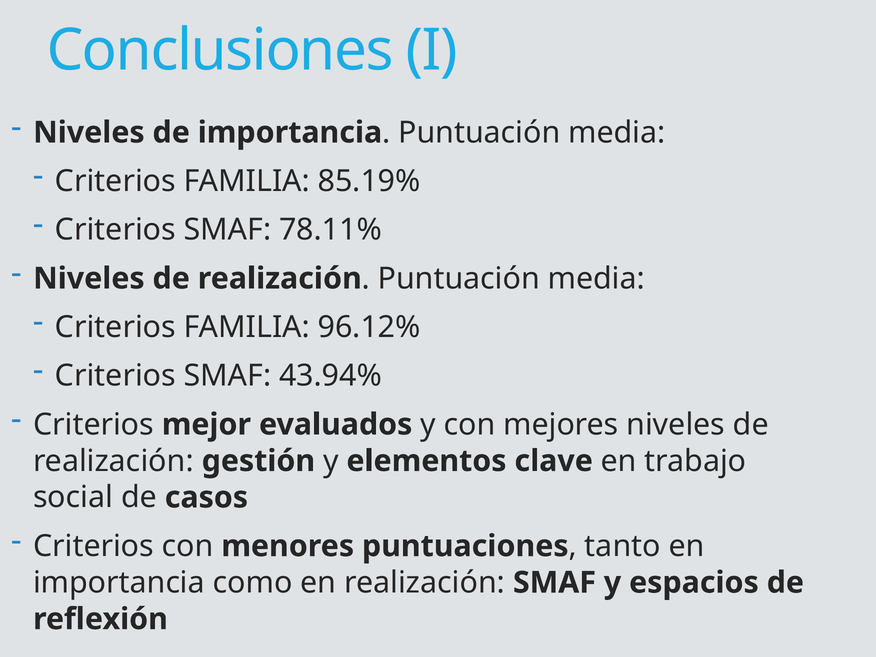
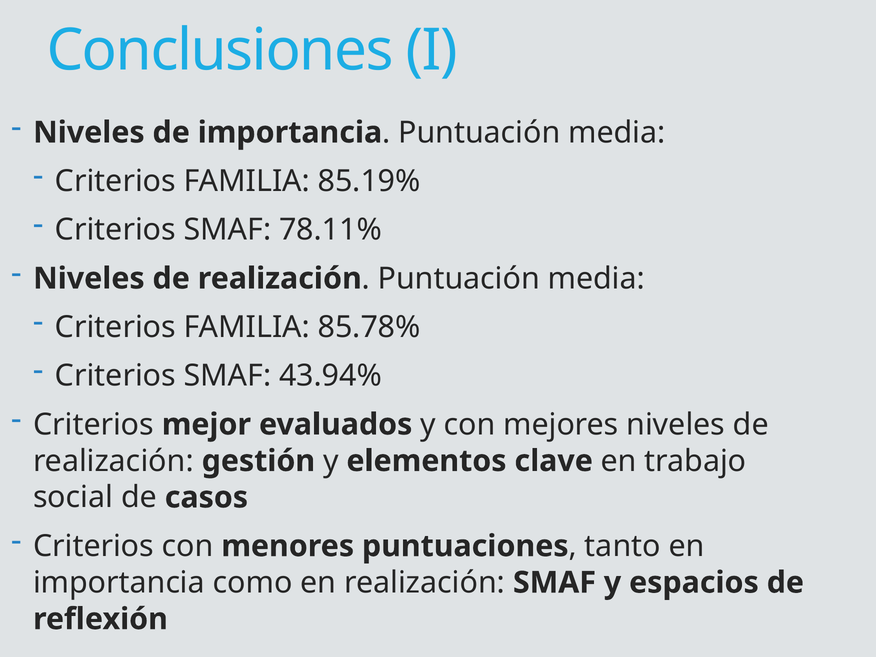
96.12%: 96.12% -> 85.78% (369, 327)
